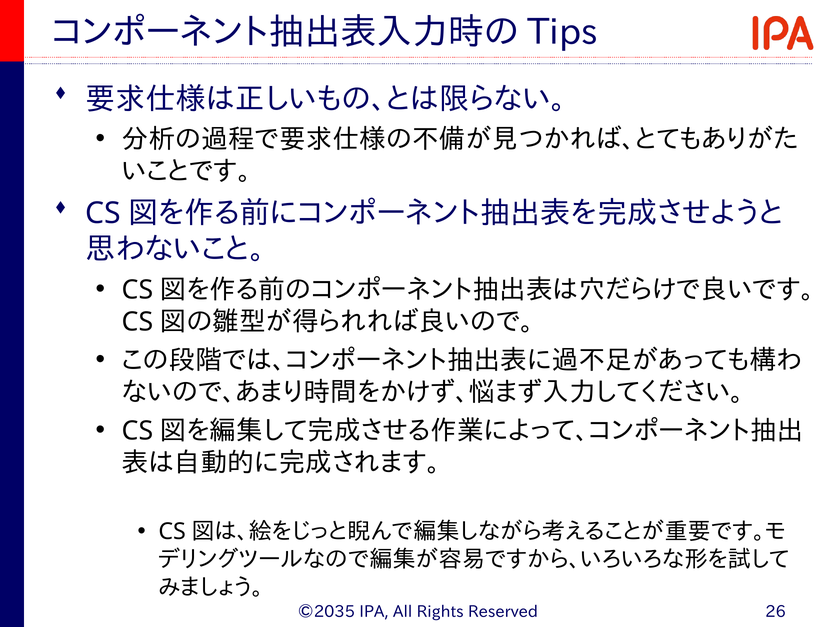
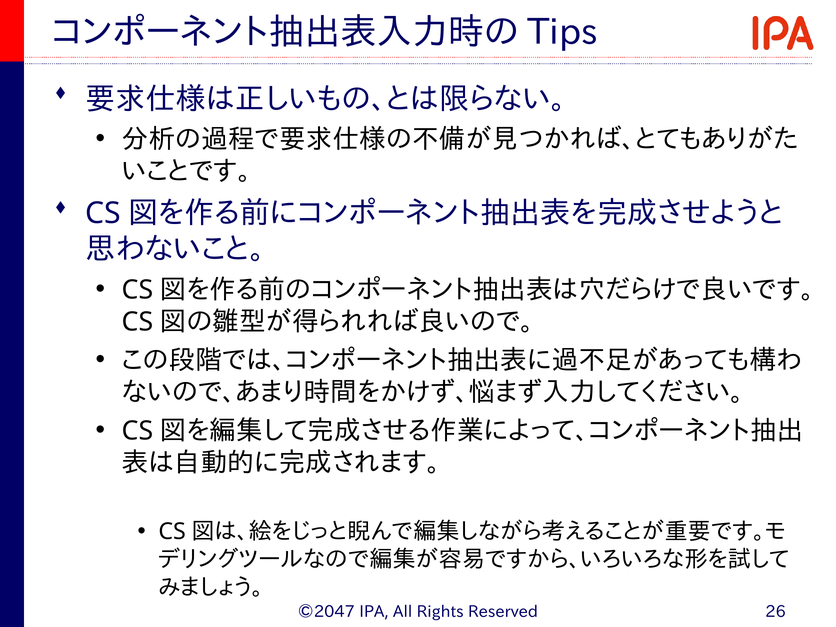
©2035: ©2035 -> ©2047 (326, 612)
